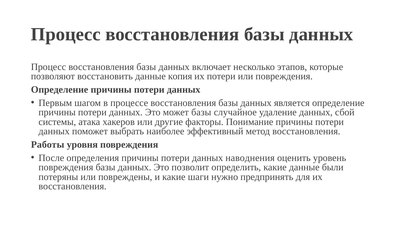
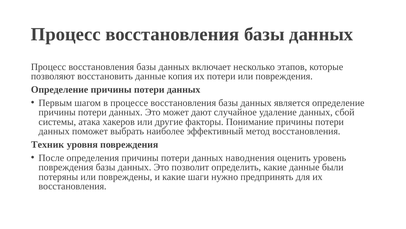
может базы: базы -> дают (201, 112)
Работы: Работы -> Техник (48, 144)
